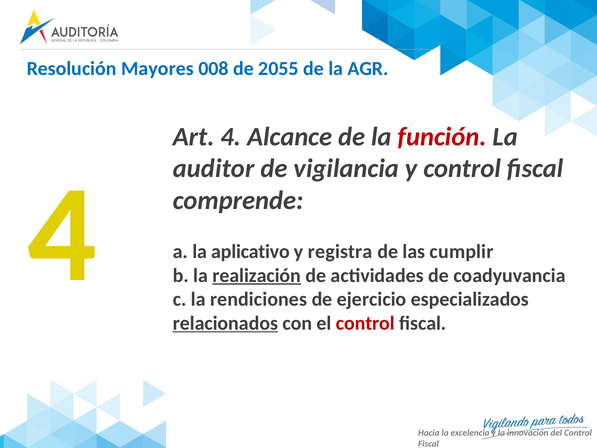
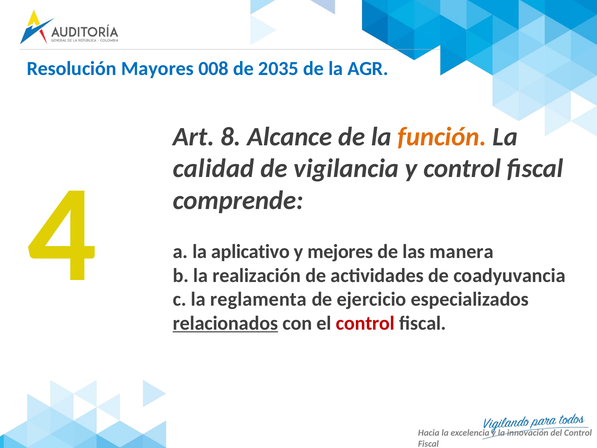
2055: 2055 -> 2035 (278, 69)
Art 4: 4 -> 8 (231, 136)
función colour: red -> orange (442, 136)
auditor: auditor -> calidad (214, 168)
registra: registra -> mejores (340, 251)
cumplir: cumplir -> manera (462, 251)
realización underline: present -> none (257, 275)
rendiciones: rendiciones -> reglamenta (259, 299)
